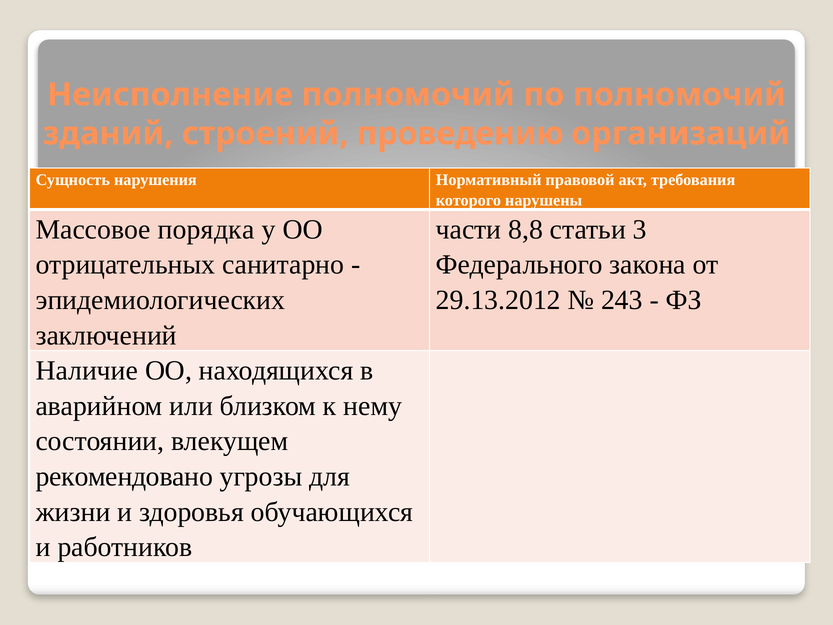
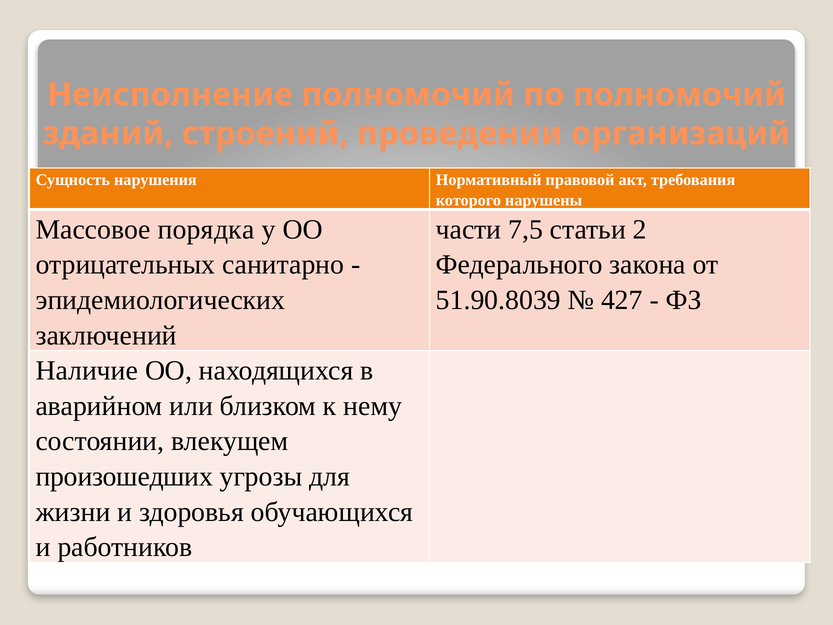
проведению: проведению -> проведении (460, 134)
8,8: 8,8 -> 7,5 (526, 229)
3: 3 -> 2 (640, 229)
29.13.2012: 29.13.2012 -> 51.90.8039 (498, 300)
243: 243 -> 427 (622, 300)
рекомендовано: рекомендовано -> произошедших (124, 476)
